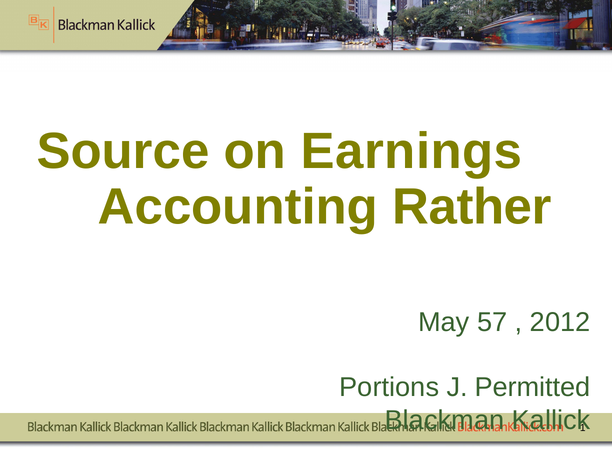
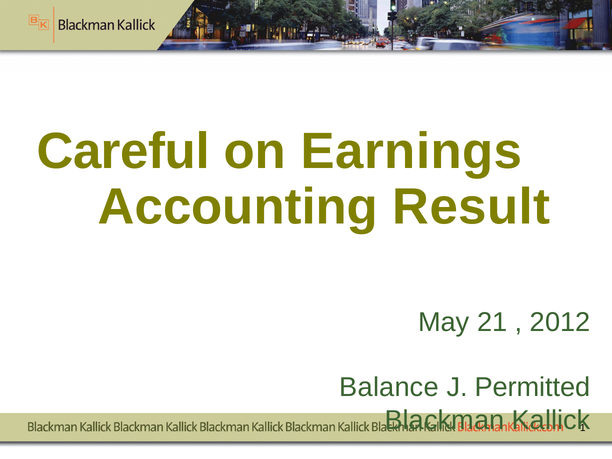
Source: Source -> Careful (123, 152)
Rather: Rather -> Result (471, 207)
57: 57 -> 21 (492, 322)
Portions: Portions -> Balance (389, 387)
